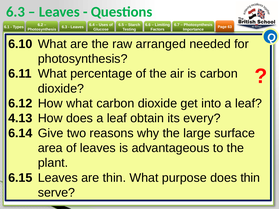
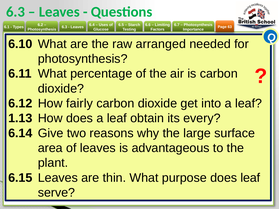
How what: what -> fairly (79, 104)
4.13: 4.13 -> 1.13 (20, 118)
does thin: thin -> leaf (250, 178)
